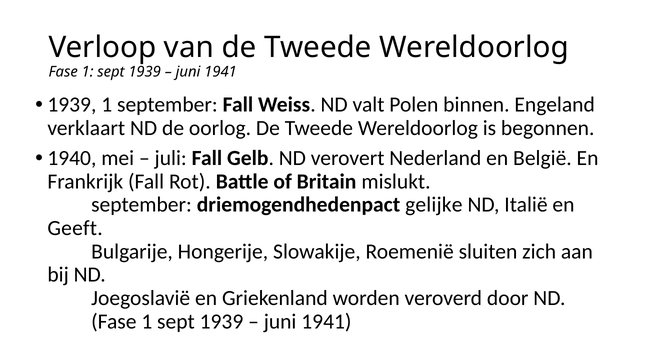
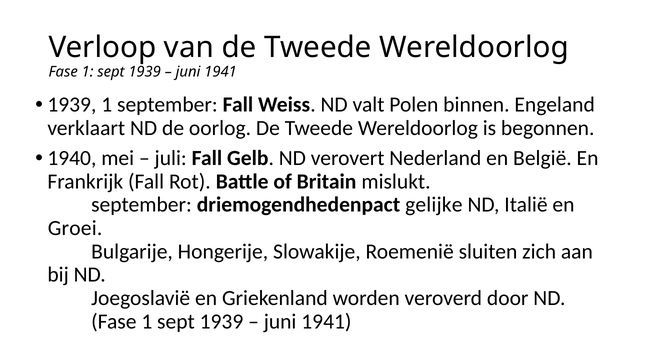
Geeft: Geeft -> Groei (75, 228)
